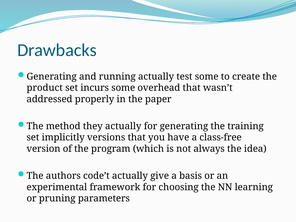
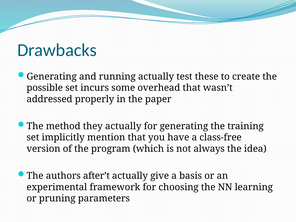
test some: some -> these (207, 77)
product: product -> possible (45, 88)
versions: versions -> mention (106, 137)
code’t: code’t -> after’t (96, 176)
